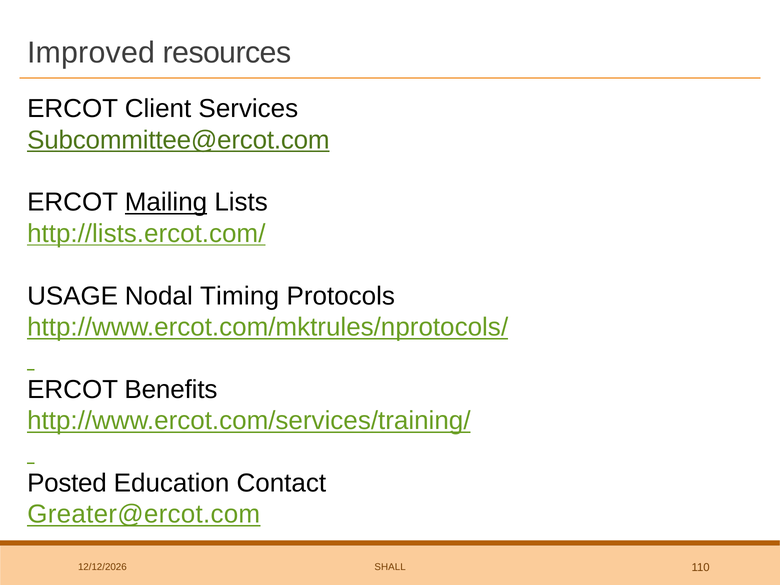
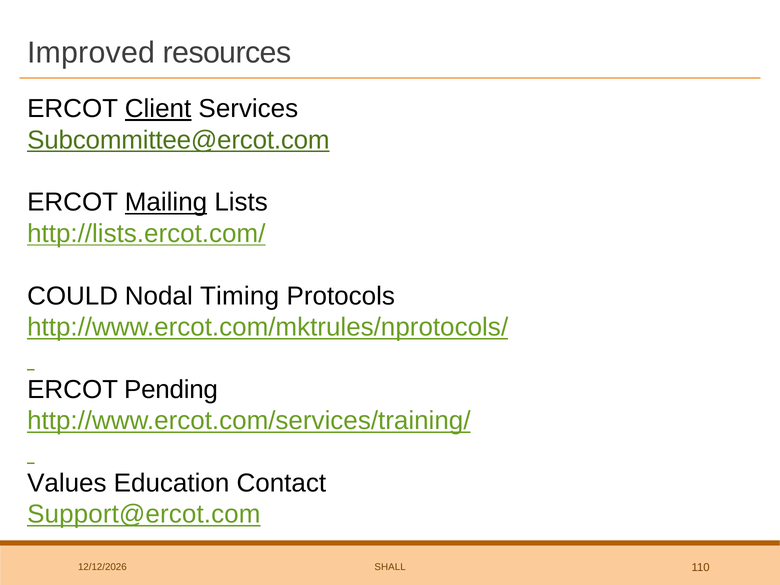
Client underline: none -> present (158, 109)
USAGE: USAGE -> COULD (73, 296)
Benefits: Benefits -> Pending (171, 390)
Posted: Posted -> Values (67, 483)
Greater@ercot.com: Greater@ercot.com -> Support@ercot.com (144, 514)
